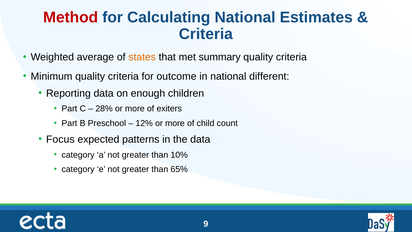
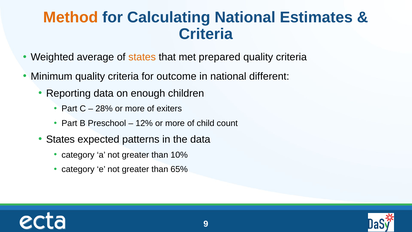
Method colour: red -> orange (71, 17)
summary: summary -> prepared (220, 57)
Focus: Focus -> States (60, 139)
